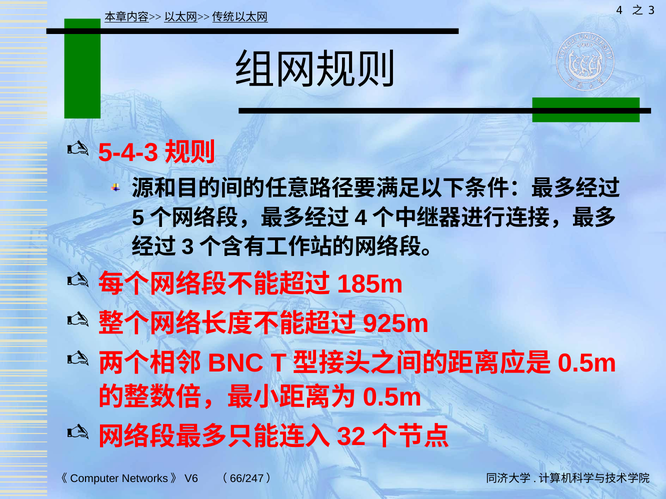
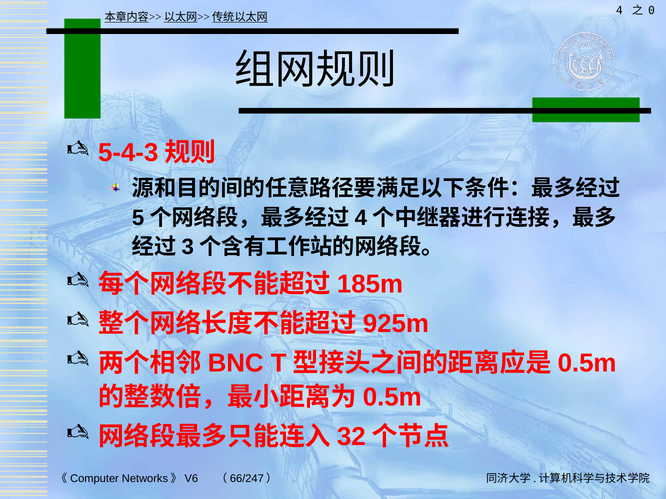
3: 3 -> 0 (652, 11)
